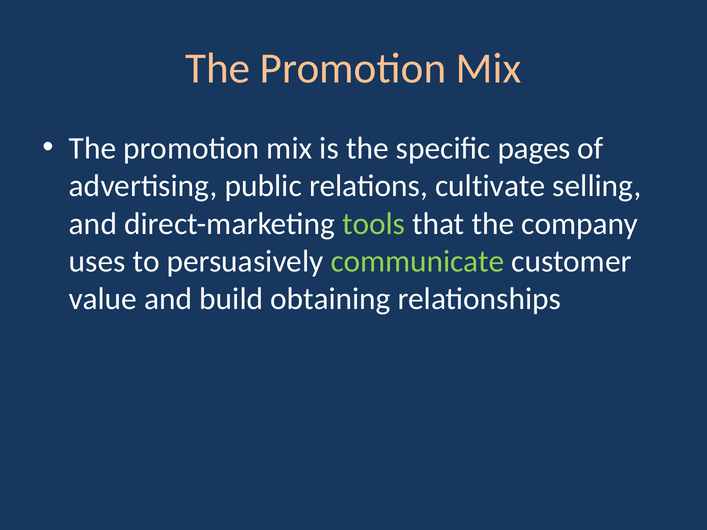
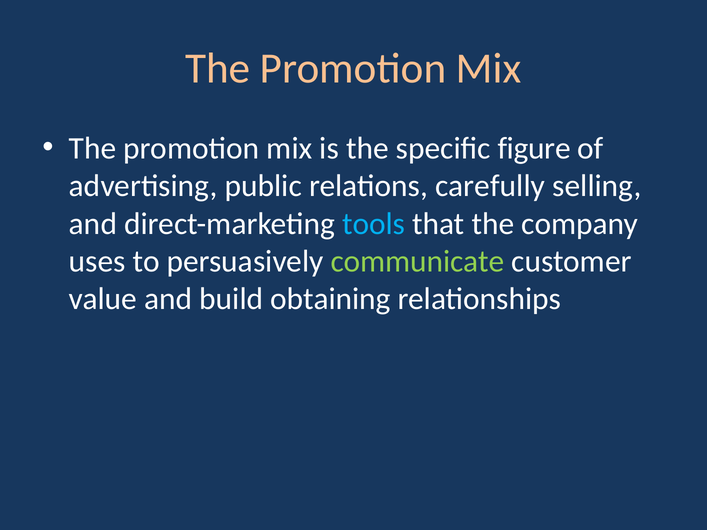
pages: pages -> figure (534, 148)
cultivate: cultivate -> carefully (490, 186)
tools colour: light green -> light blue (374, 224)
